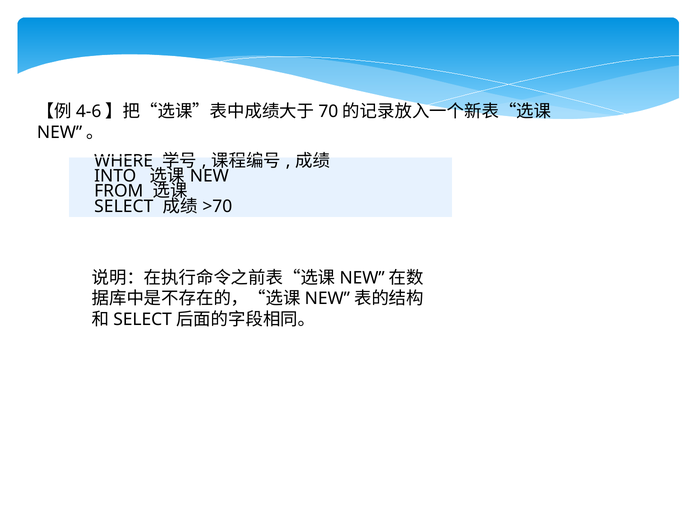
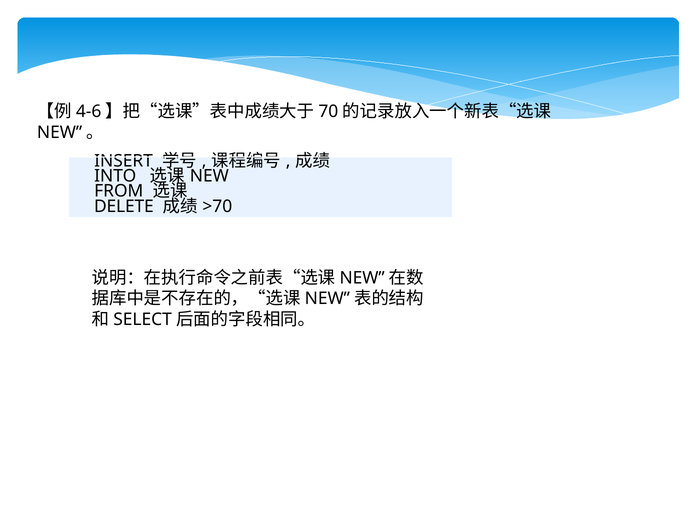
WHERE: WHERE -> INSERT (124, 161)
SELECT: SELECT -> DELETE (124, 206)
